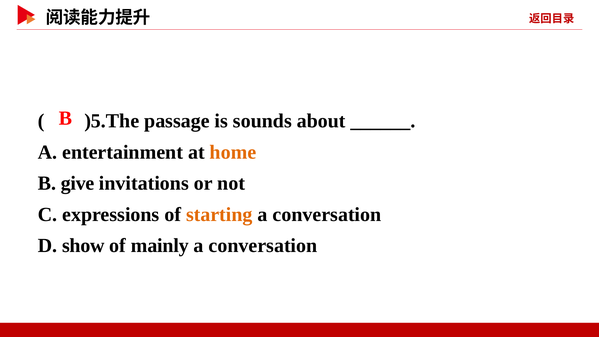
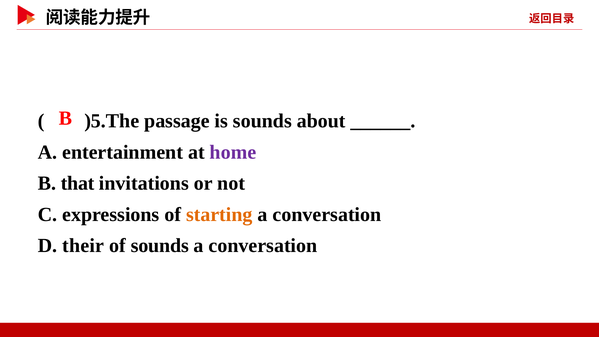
home colour: orange -> purple (233, 152)
give: give -> that (78, 183)
show: show -> their (83, 246)
of mainly: mainly -> sounds (160, 246)
